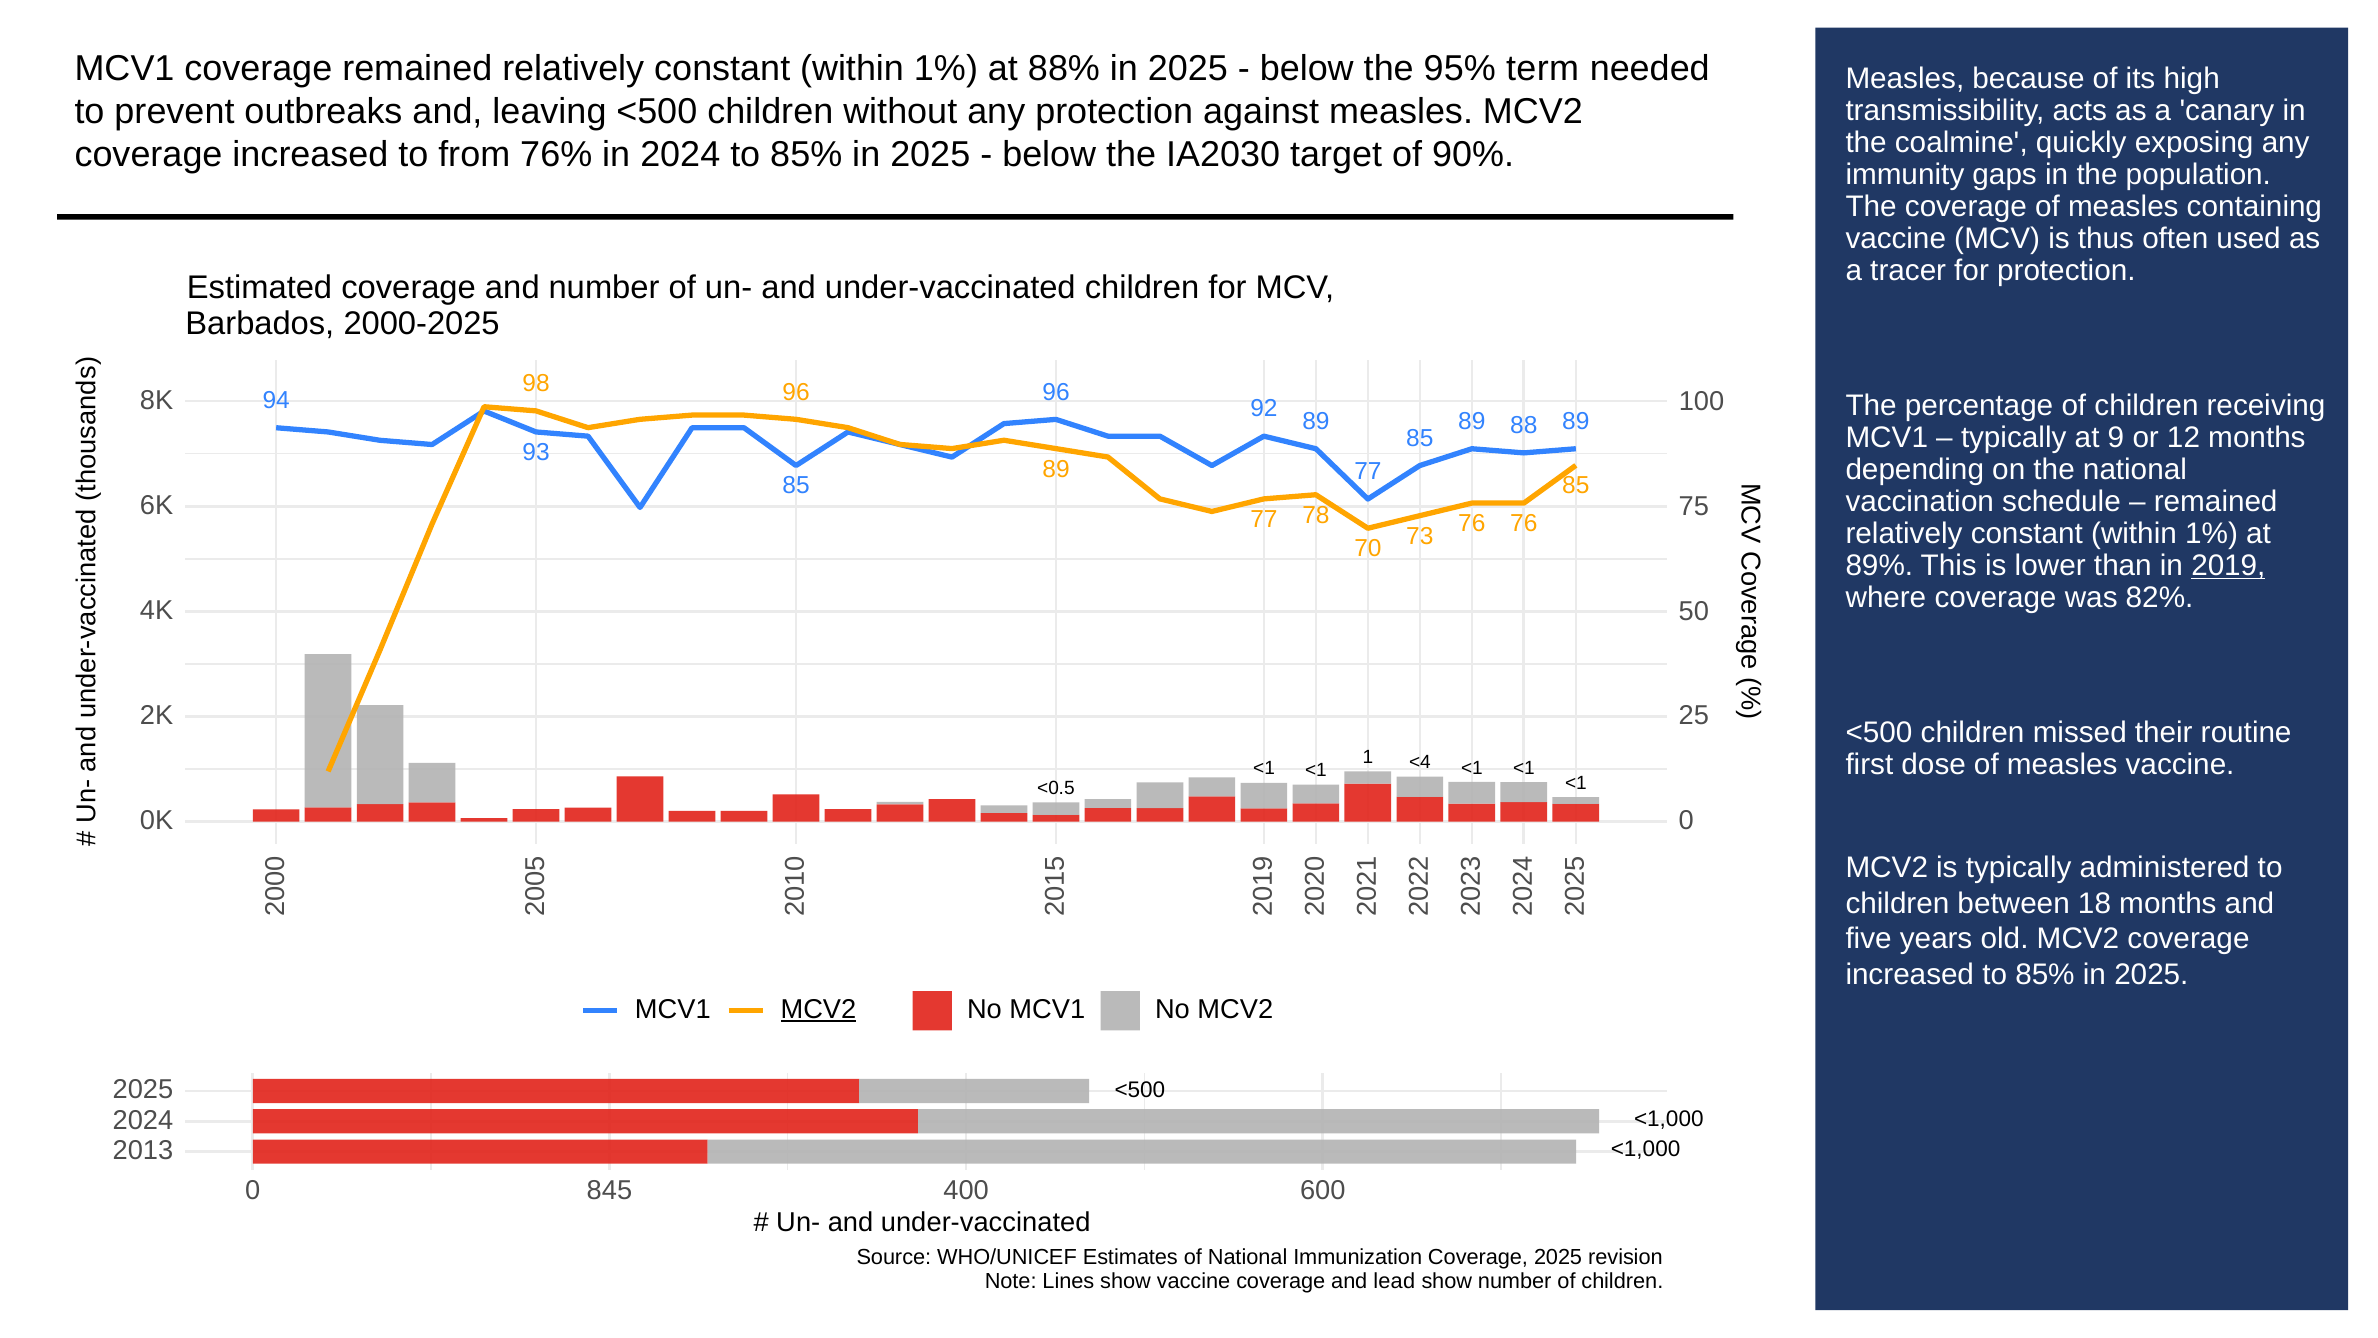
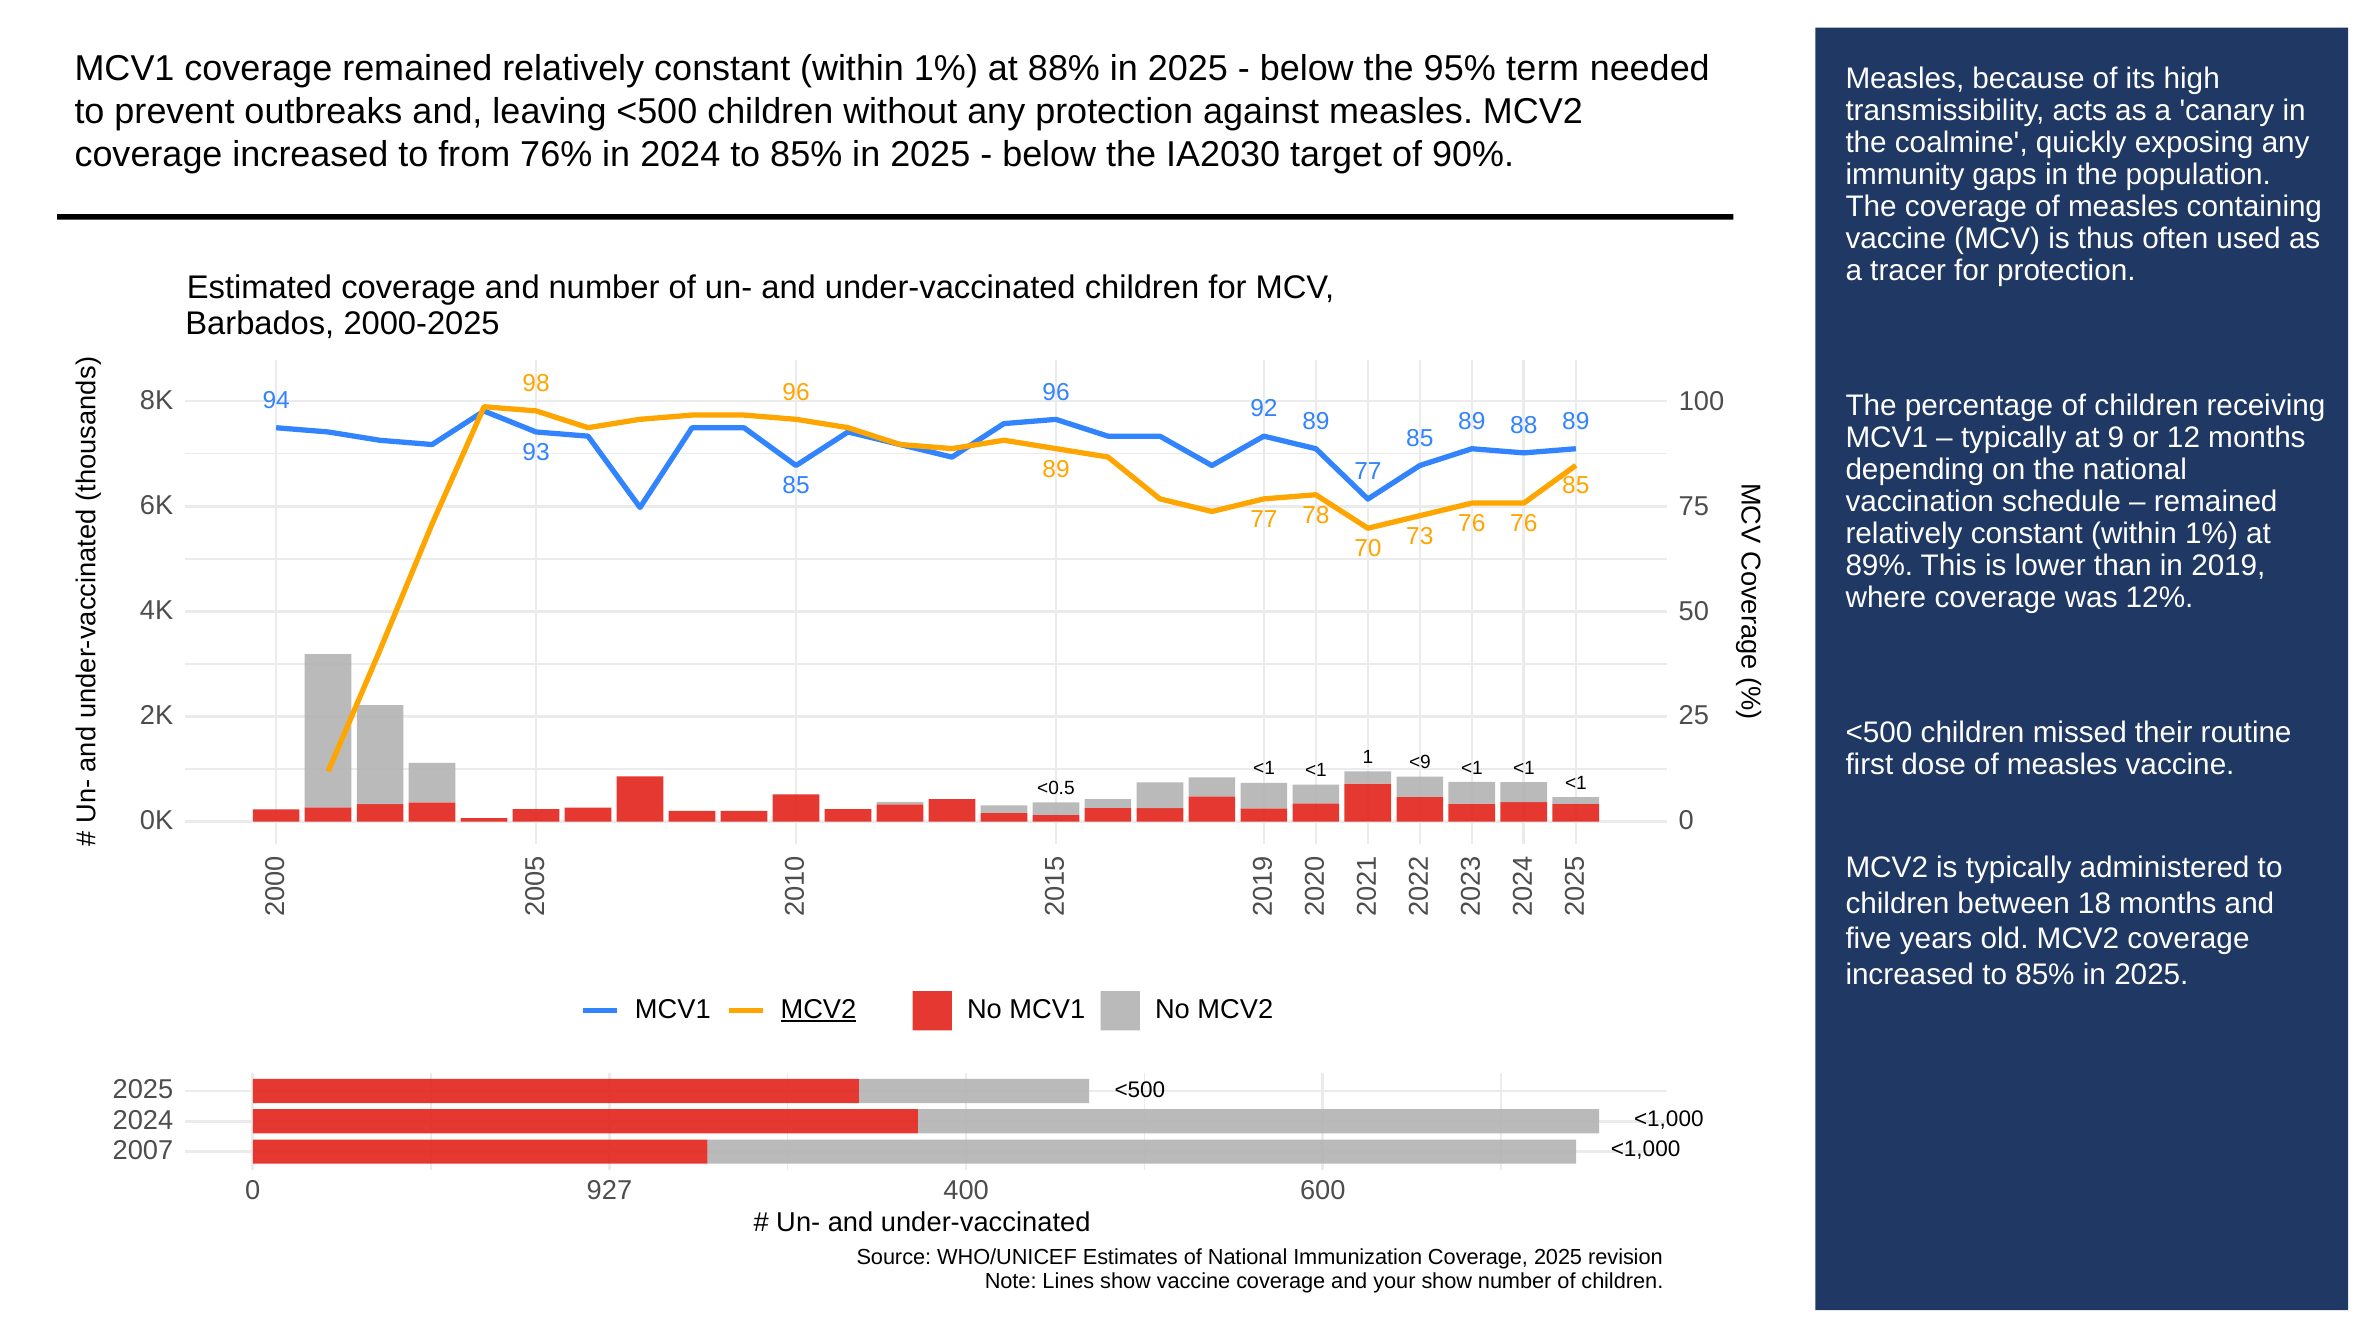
2019 underline: present -> none (2228, 566)
82%: 82% -> 12% (2160, 598)
<4: <4 -> <9 (1420, 762)
2013: 2013 -> 2007 (143, 1150)
845: 845 -> 927 (609, 1190)
lead: lead -> your (1394, 1281)
